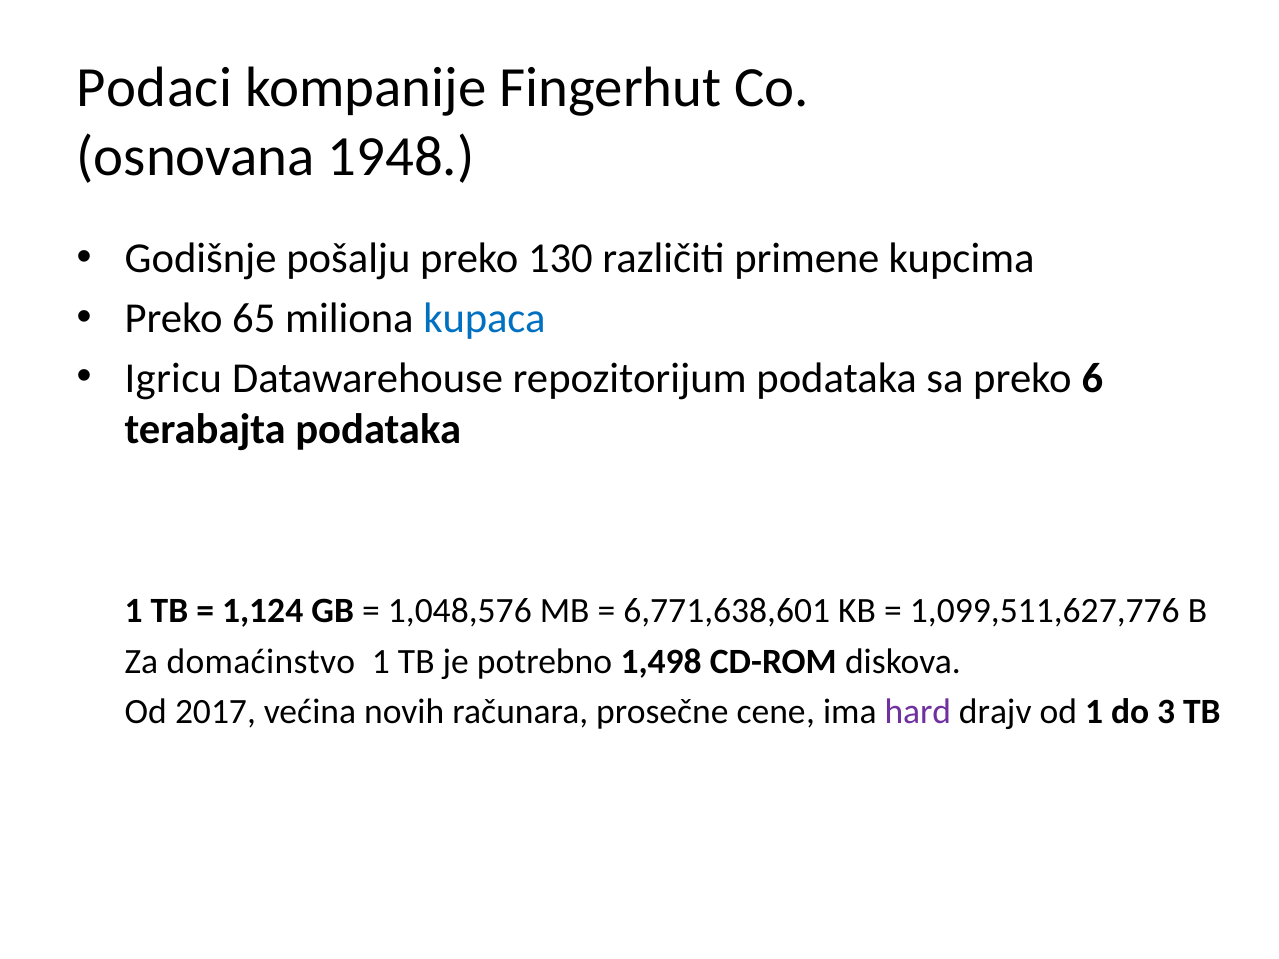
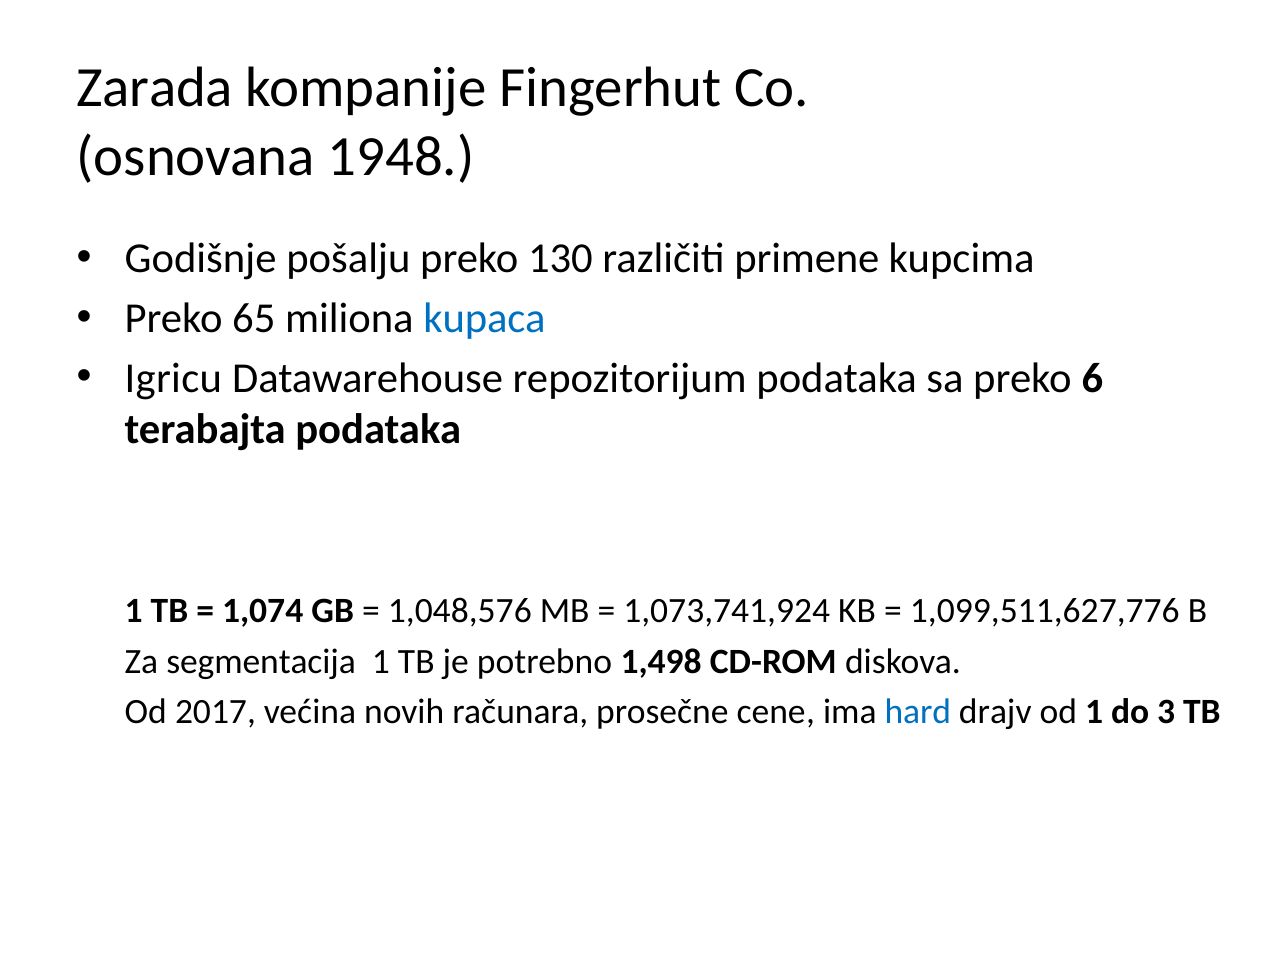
Podaci: Podaci -> Zarada (155, 88)
1,124: 1,124 -> 1,074 (263, 611)
6,771,638,601: 6,771,638,601 -> 1,073,741,924 (727, 611)
domaćinstvo: domaćinstvo -> segmentacija (261, 662)
hard colour: purple -> blue (918, 712)
